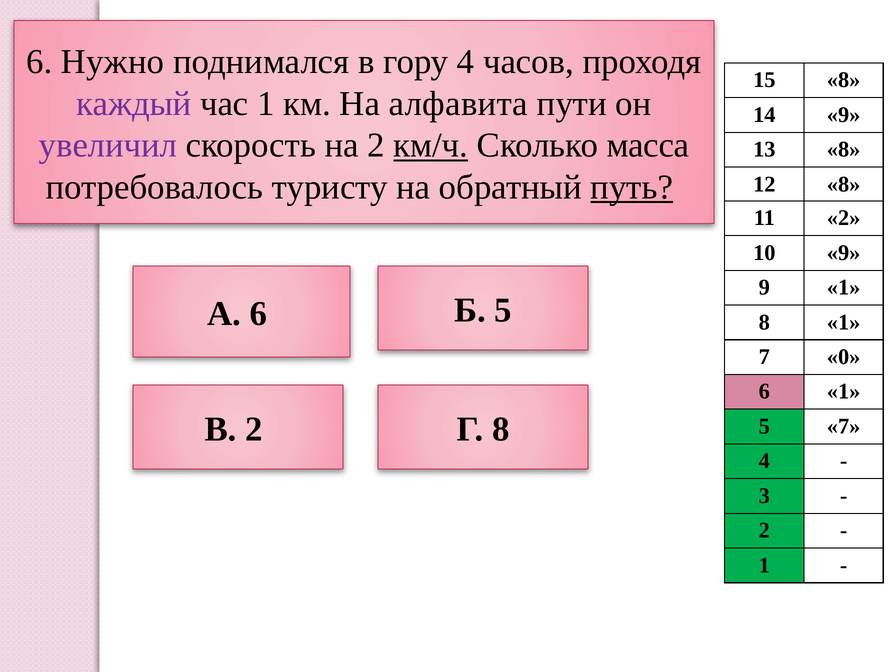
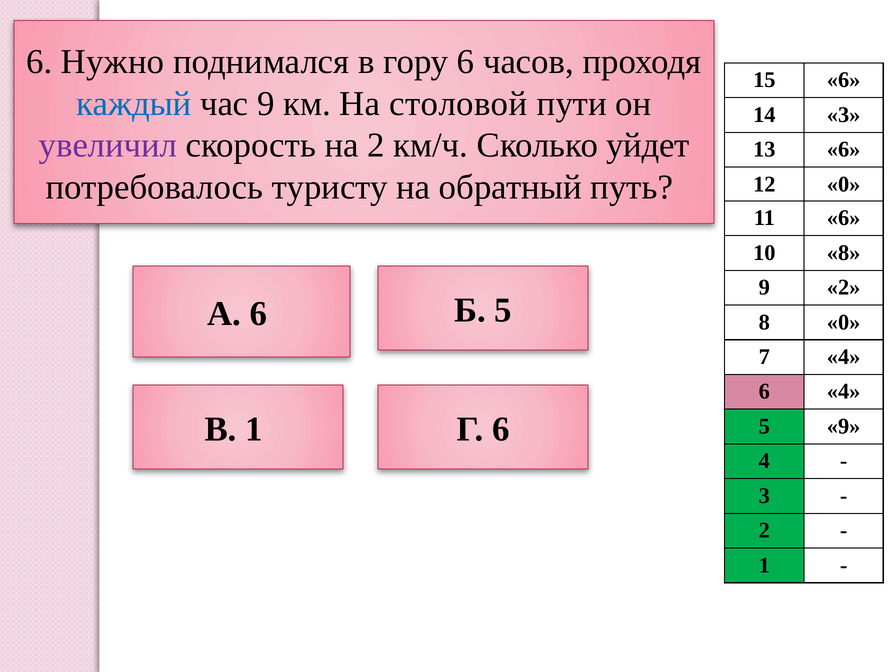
гору 4: 4 -> 6 (466, 62)
15 8: 8 -> 6 (844, 80)
каждый colour: purple -> blue (134, 104)
час 1: 1 -> 9 (266, 104)
алфавита: алфавита -> столовой (458, 104)
14 9: 9 -> 3 (844, 115)
км/ч underline: present -> none (431, 145)
масса: масса -> уйдет (648, 145)
13 8: 8 -> 6 (844, 150)
путь underline: present -> none (632, 187)
12 8: 8 -> 0 (844, 184)
11 2: 2 -> 6 (844, 218)
10 9: 9 -> 8 (844, 253)
9 1: 1 -> 2 (844, 287)
8 1: 1 -> 0 (844, 322)
7 0: 0 -> 4 (844, 357)
6 1: 1 -> 4 (844, 392)
В 2: 2 -> 1 (254, 429)
Г 8: 8 -> 6 (501, 429)
5 7: 7 -> 9 (844, 426)
